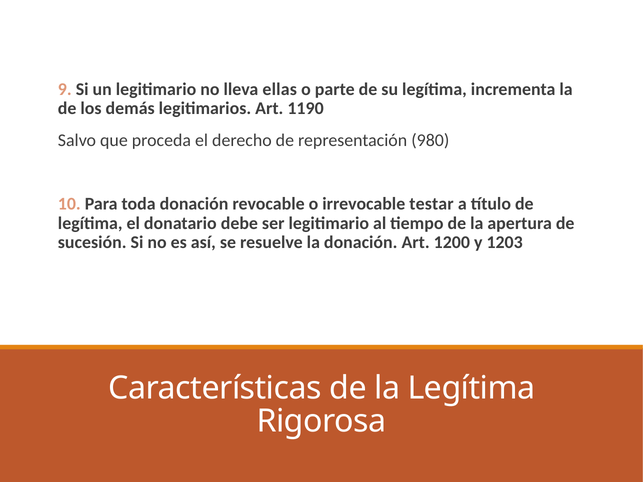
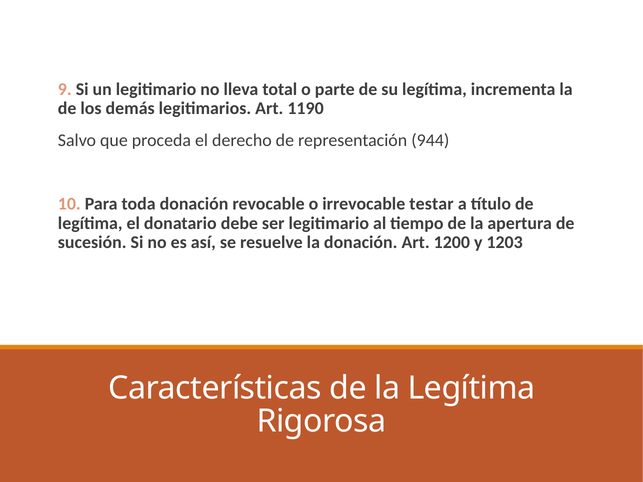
ellas: ellas -> total (280, 89)
980: 980 -> 944 (430, 140)
